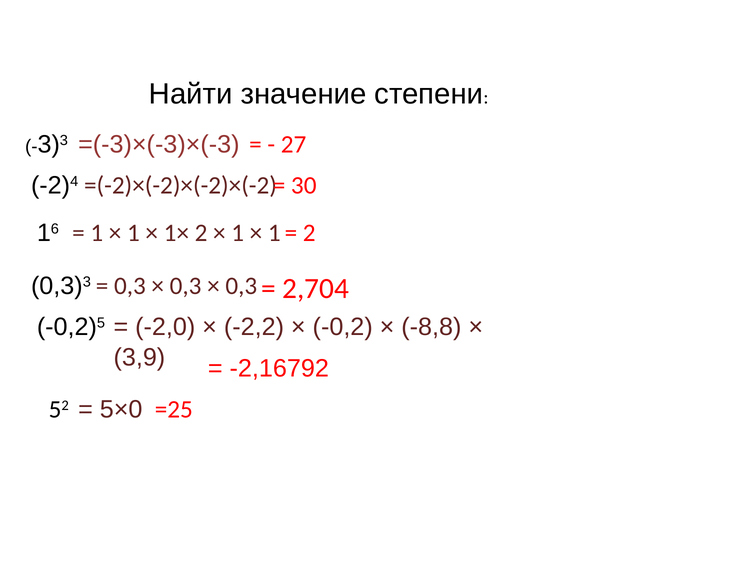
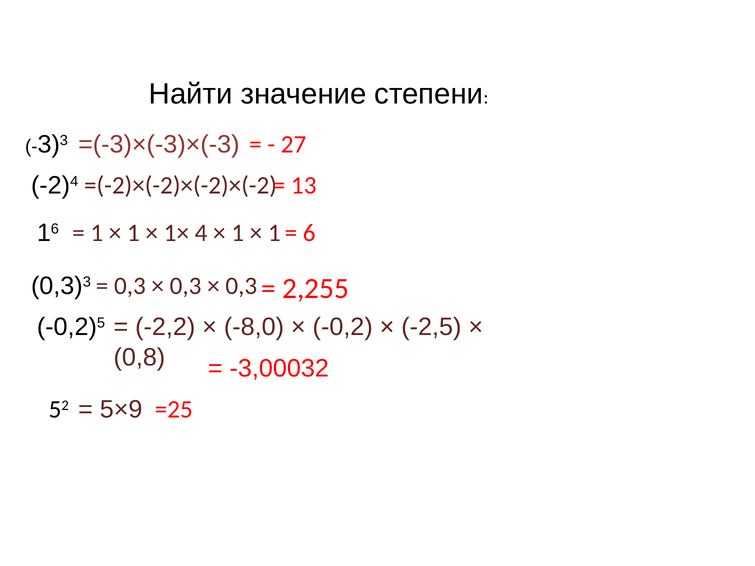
30: 30 -> 13 (304, 186)
1× 2: 2 -> 4 (201, 233)
2: 2 -> 6 (309, 233)
2,704: 2,704 -> 2,255 (316, 289)
-2,0: -2,0 -> -2,2 (165, 327)
-2,2: -2,2 -> -8,0 (254, 327)
-8,8: -8,8 -> -2,5 (431, 327)
3,9: 3,9 -> 0,8 (139, 357)
-2,16792: -2,16792 -> -3,00032 (279, 369)
5×0: 5×0 -> 5×9 (121, 410)
